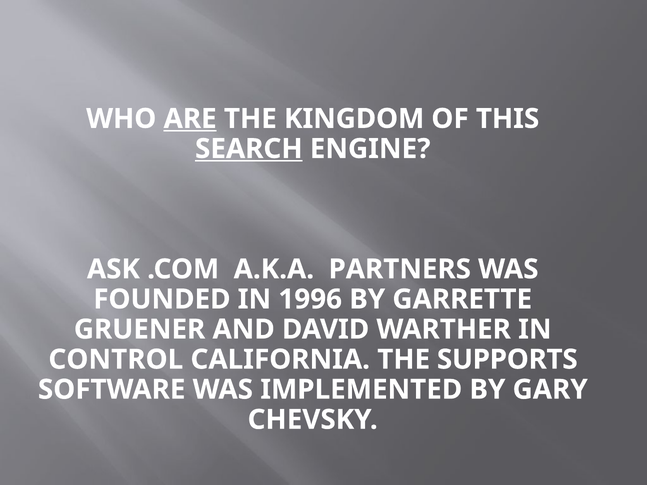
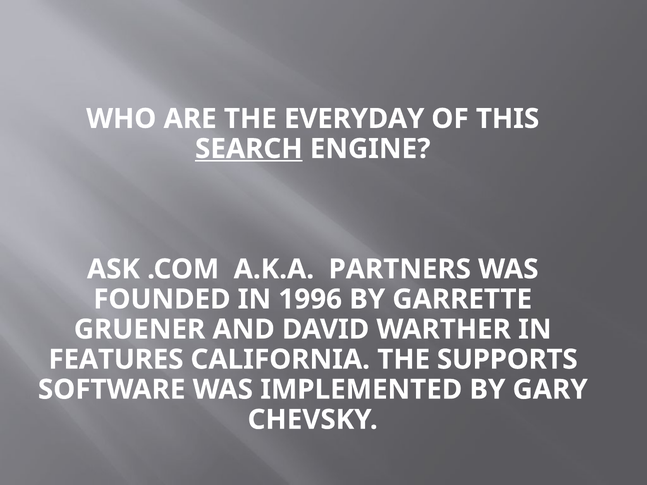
ARE underline: present -> none (190, 119)
KINGDOM: KINGDOM -> EVERYDAY (354, 119)
CONTROL: CONTROL -> FEATURES (116, 360)
